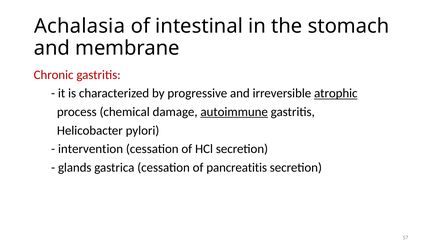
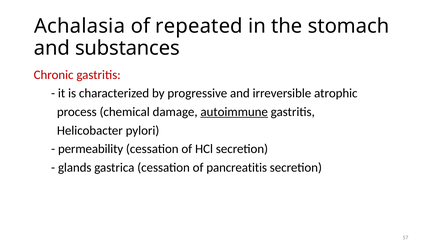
intestinal: intestinal -> repeated (199, 26)
membrane: membrane -> substances (127, 48)
atrophic underline: present -> none (336, 93)
intervention: intervention -> permeability (91, 149)
